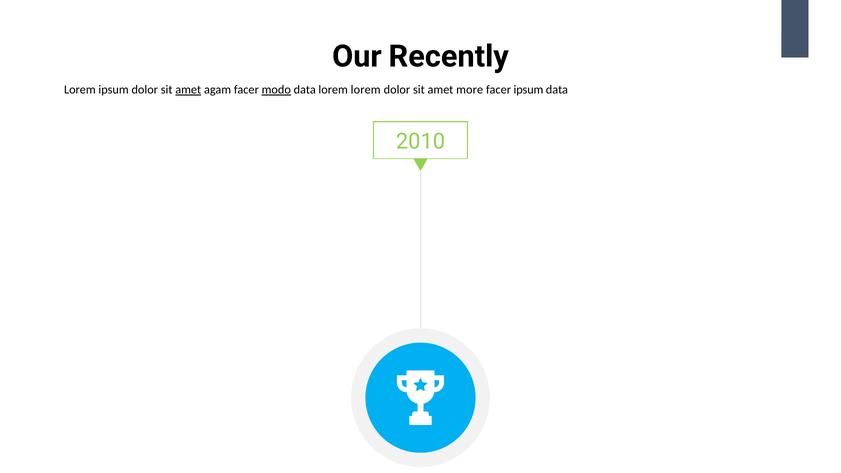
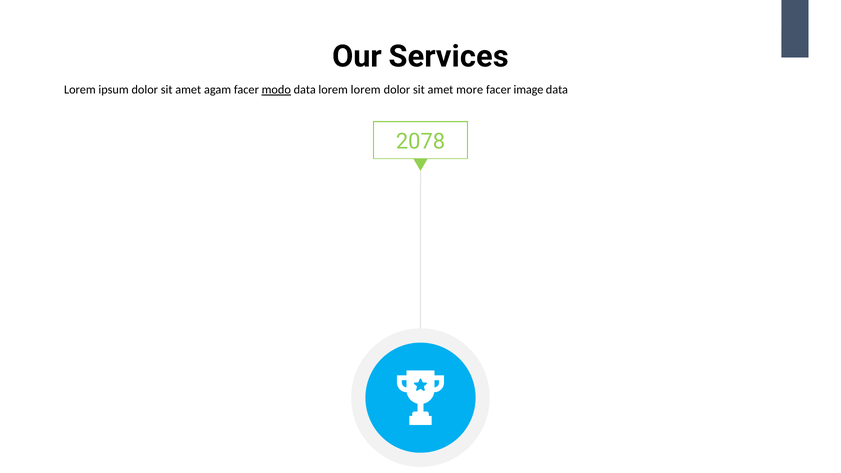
Recently: Recently -> Services (449, 56)
amet underline: present -> none (188, 90)
facer ipsum: ipsum -> image (528, 90)
2010: 2010 -> 2078 (421, 142)
